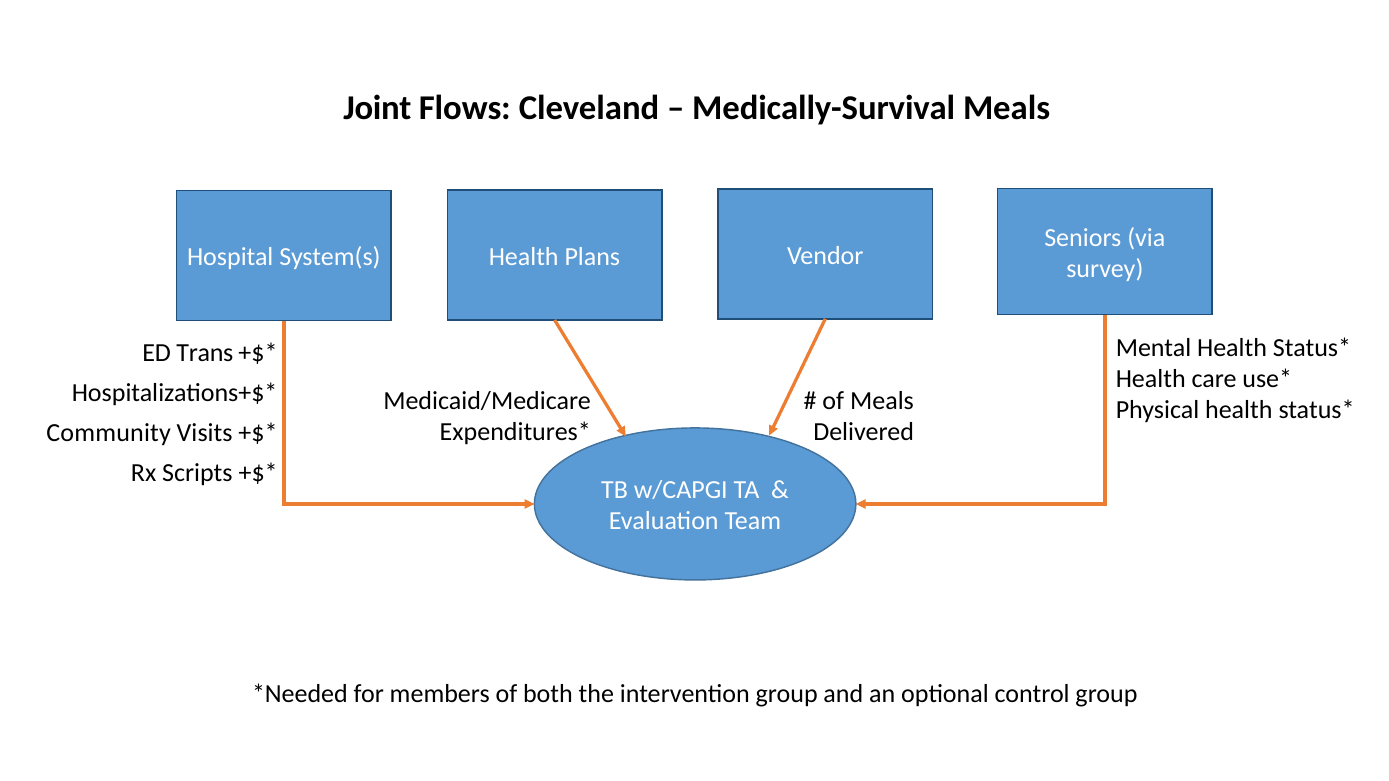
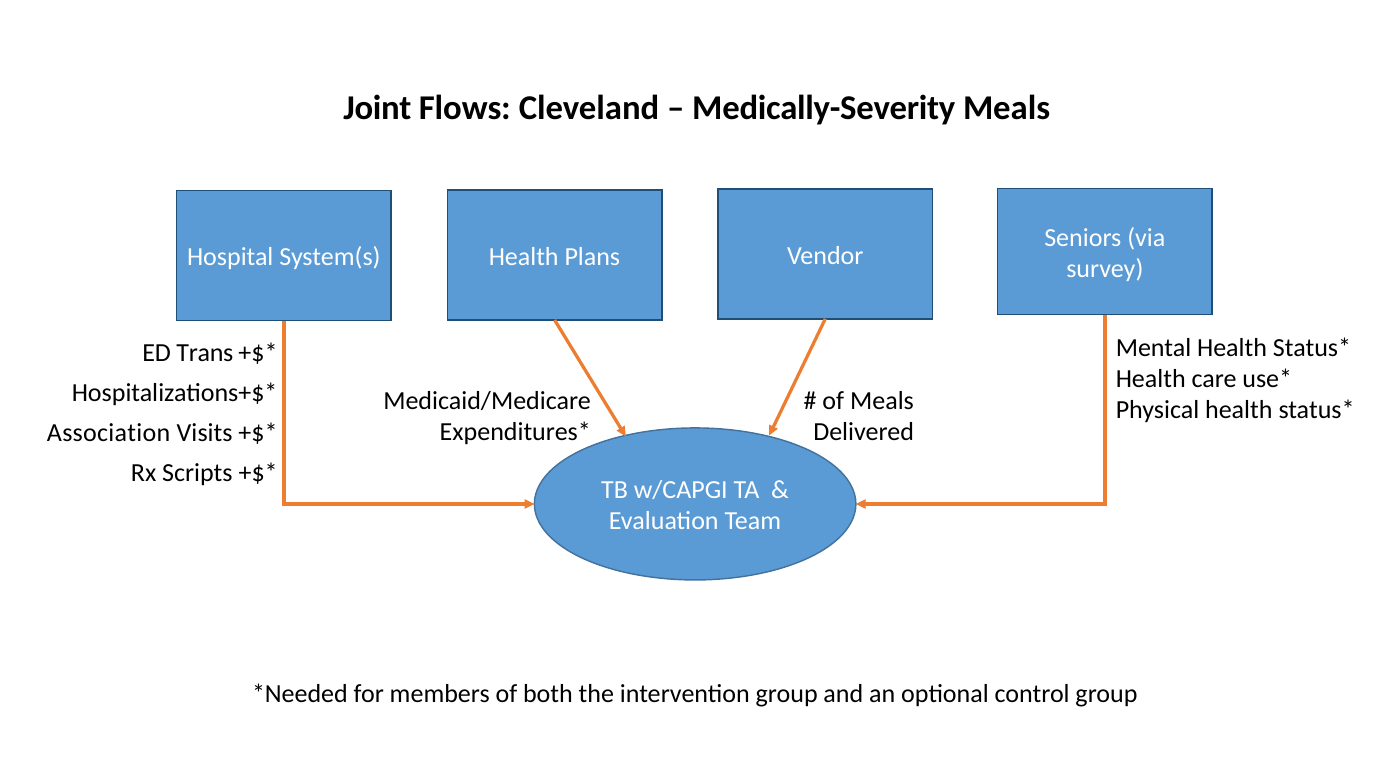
Medically-Survival: Medically-Survival -> Medically-Severity (824, 109)
Community: Community -> Association (109, 433)
